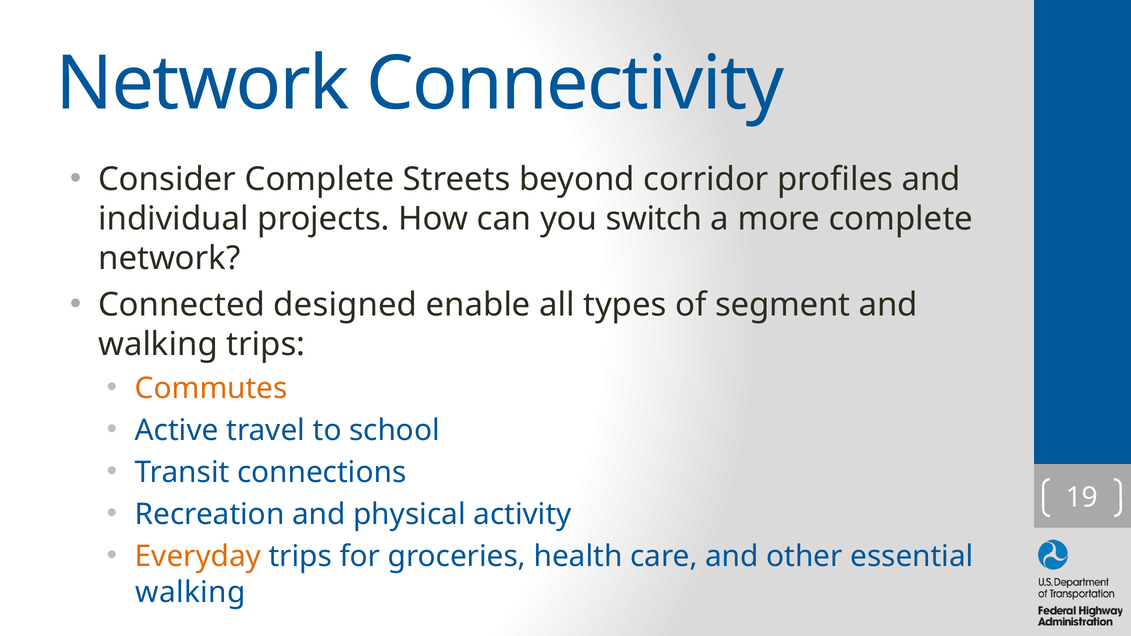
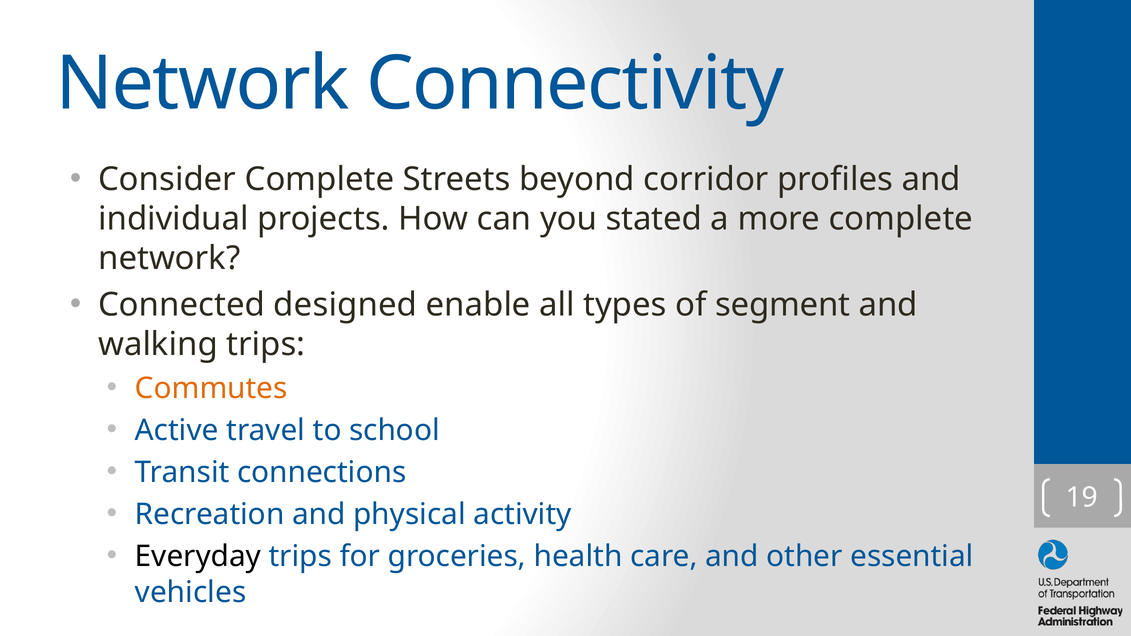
switch: switch -> stated (654, 219)
Everyday colour: orange -> black (198, 557)
walking: walking -> vehicles (191, 592)
